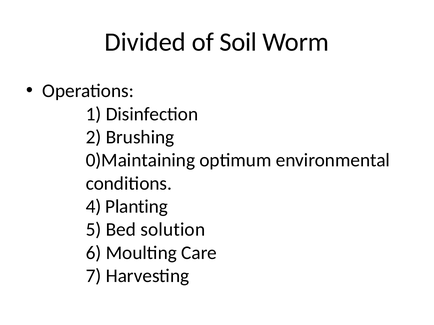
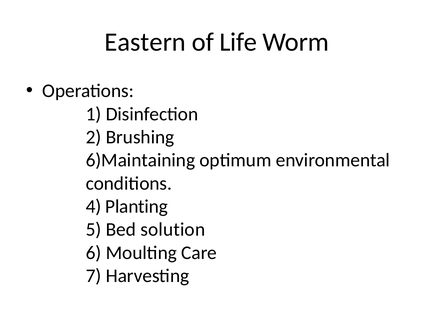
Divided: Divided -> Eastern (145, 42)
Soil: Soil -> Life (238, 42)
0)Maintaining: 0)Maintaining -> 6)Maintaining (140, 161)
